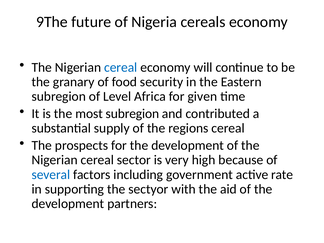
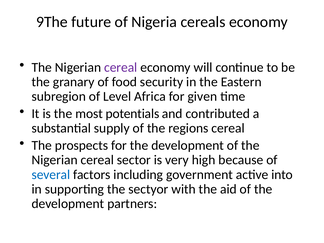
cereal colour: blue -> purple (121, 67)
most subregion: subregion -> potentials (132, 114)
rate: rate -> into (282, 175)
